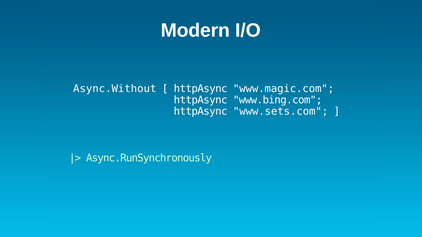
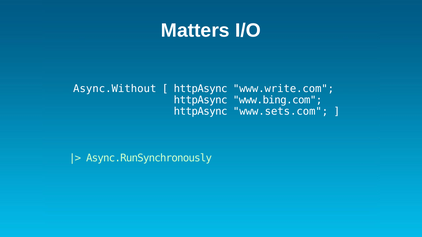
Modern: Modern -> Matters (195, 31)
www.magic.com: www.magic.com -> www.write.com (284, 89)
